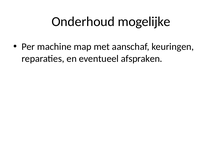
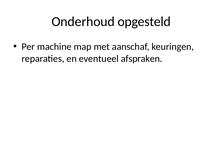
mogelijke: mogelijke -> opgesteld (144, 21)
